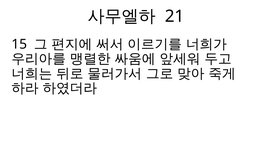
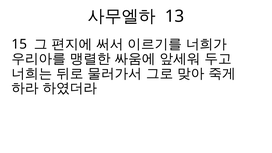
21: 21 -> 13 (175, 16)
